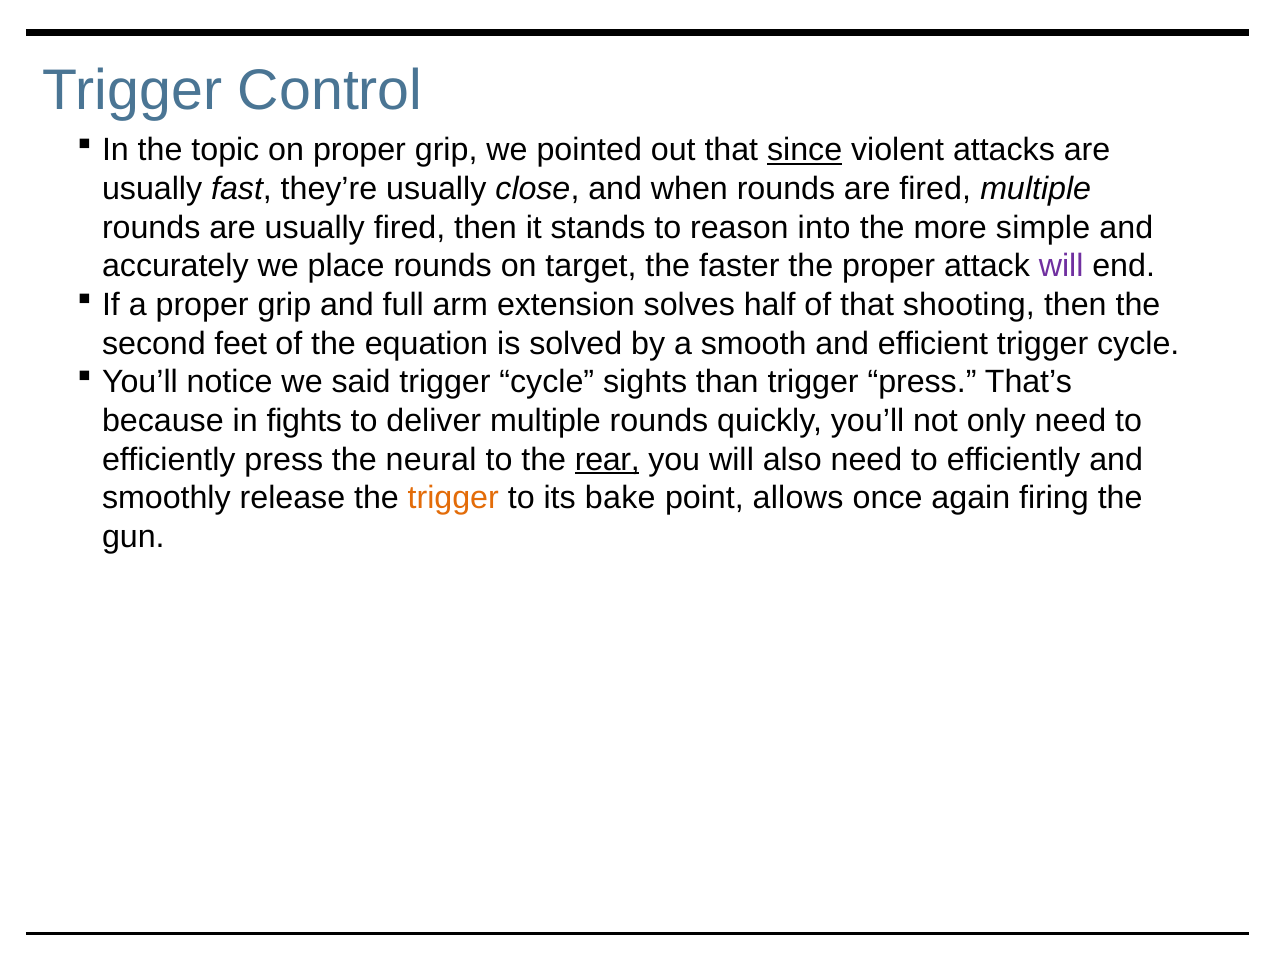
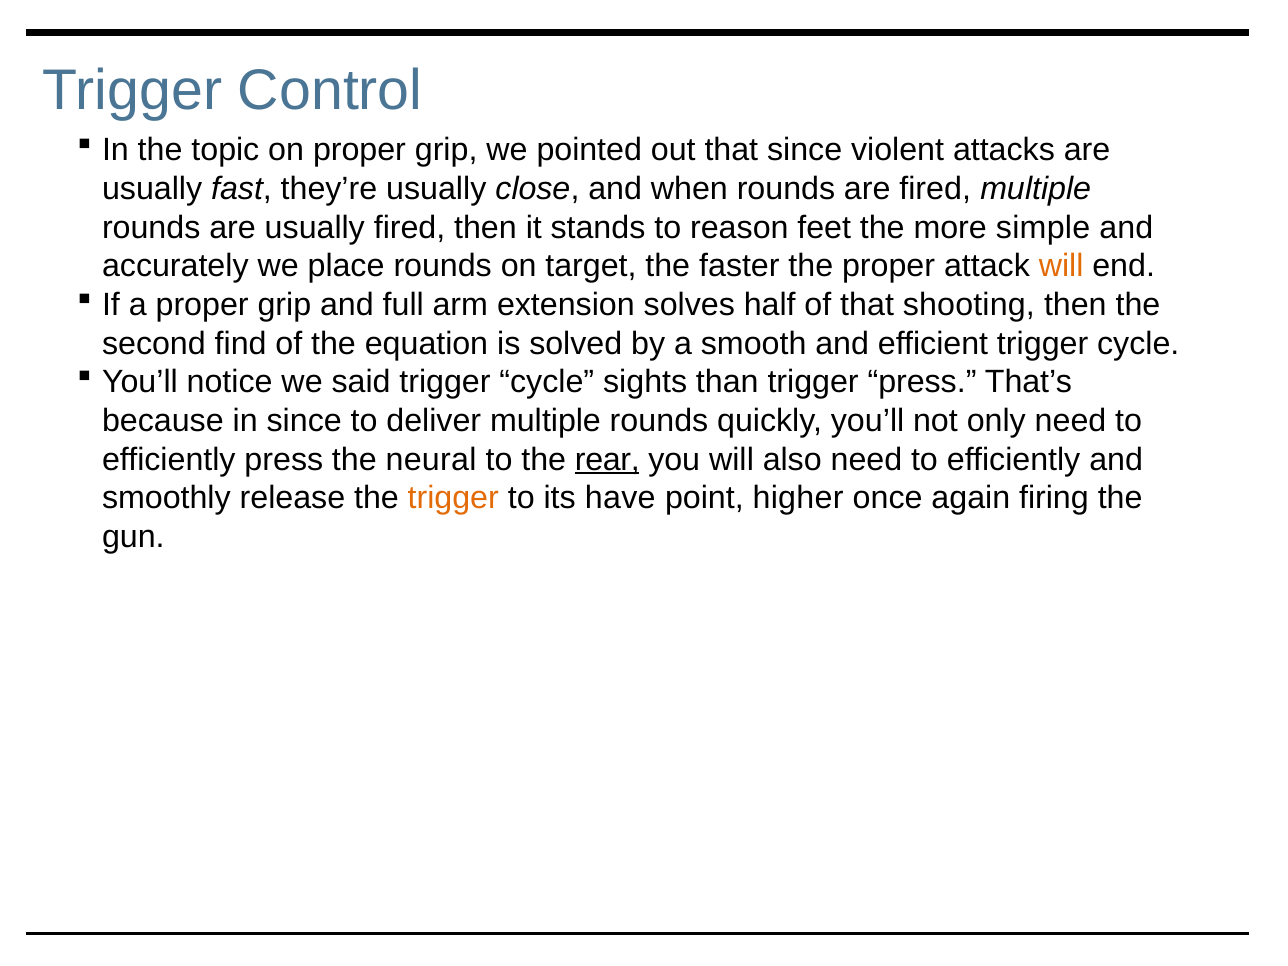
since underline: present -> none (805, 150)
into: into -> feet (824, 228)
will colour: purple -> orange (1061, 266)
feet: feet -> find (241, 344)
in fights: fights -> since (304, 421)
bake: bake -> have (620, 498)
allows: allows -> higher (798, 498)
